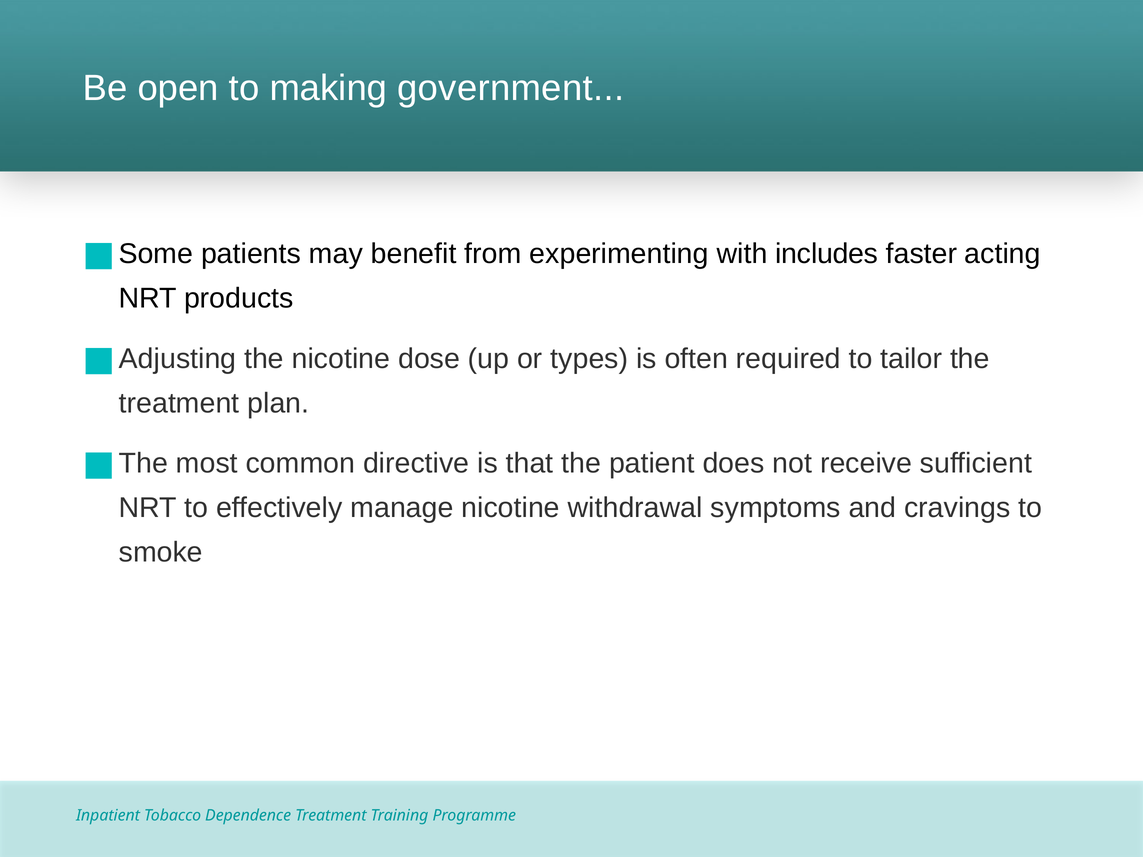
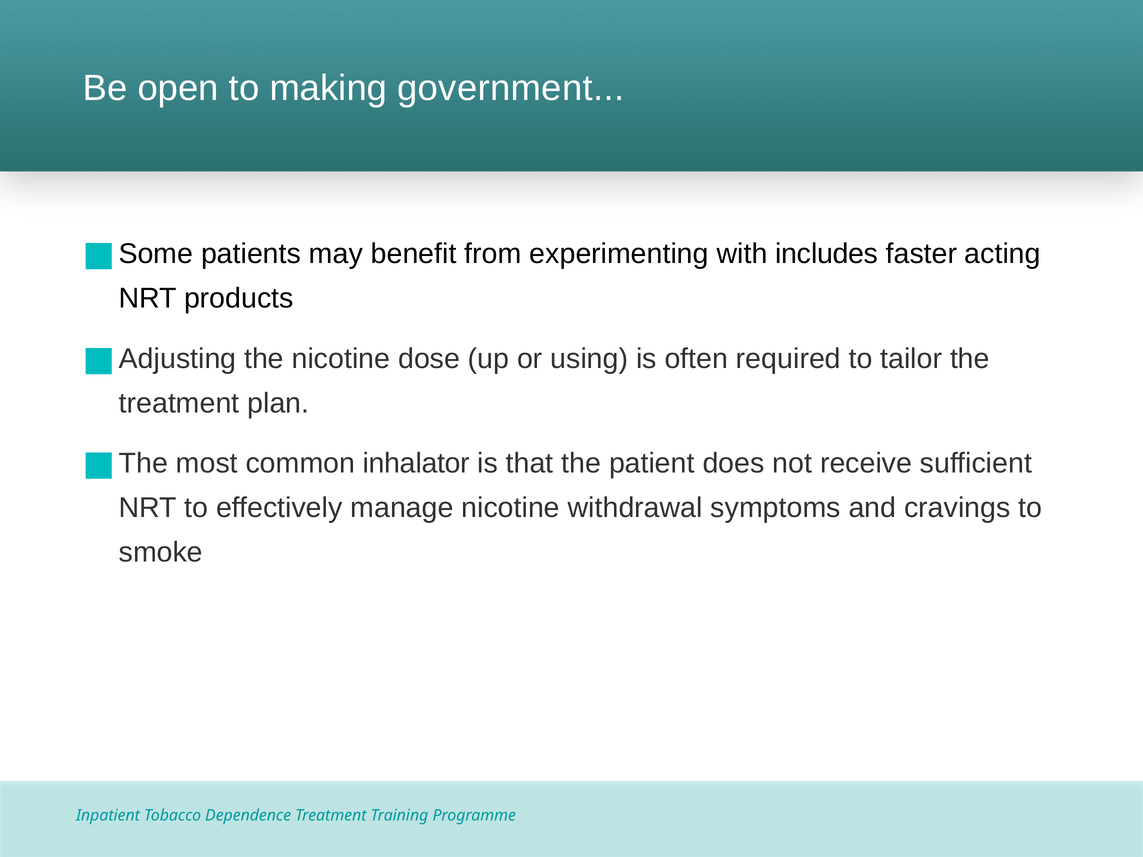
types: types -> using (589, 359)
directive: directive -> inhalator (416, 464)
